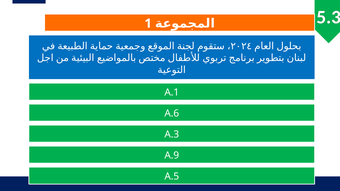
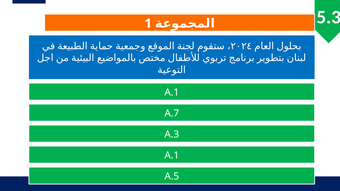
A.6: A.6 -> A.7 (172, 113)
A.9: A.9 -> A.1 (172, 155)
